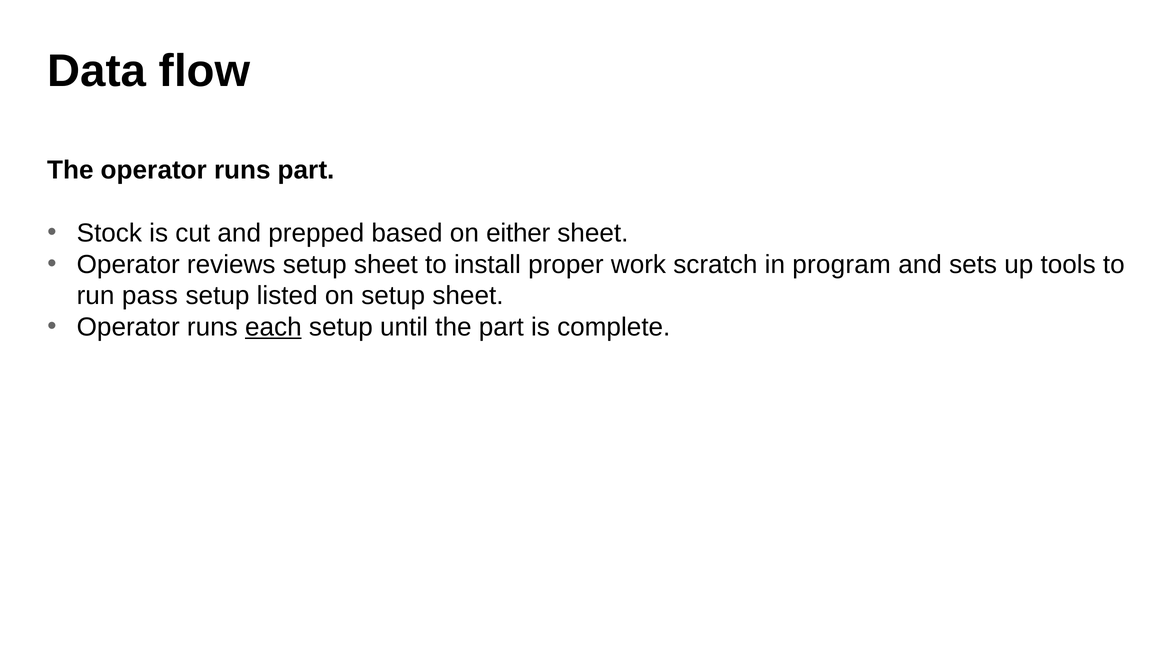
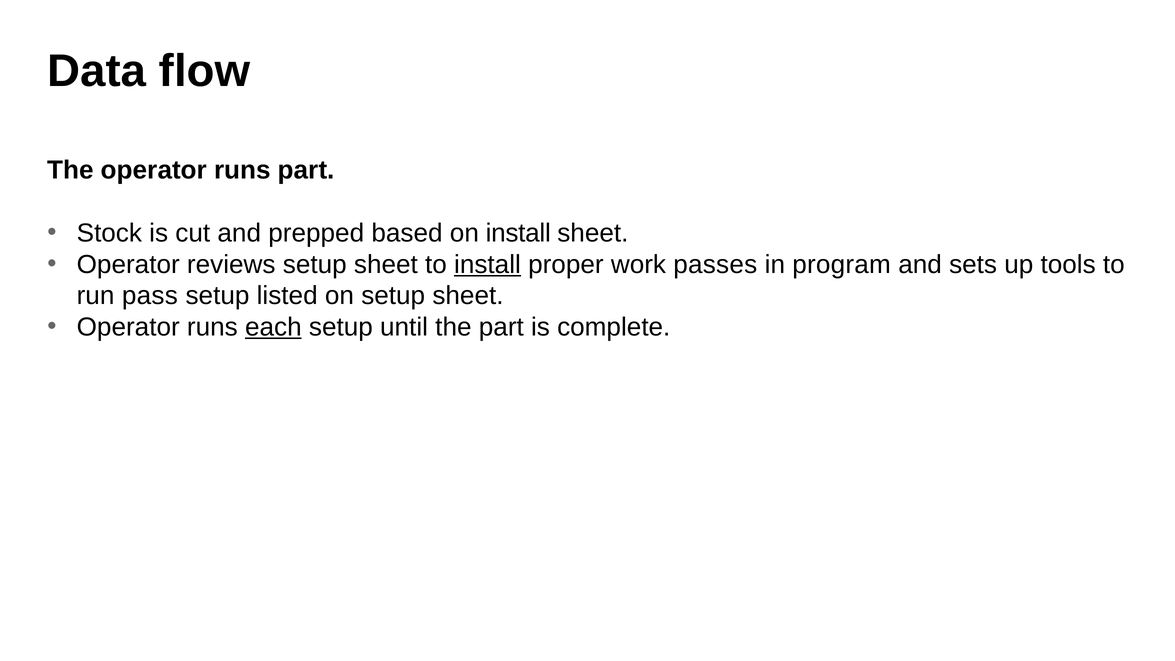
on either: either -> install (518, 233)
install underline: none -> present (487, 264)
scratch: scratch -> passes (715, 264)
